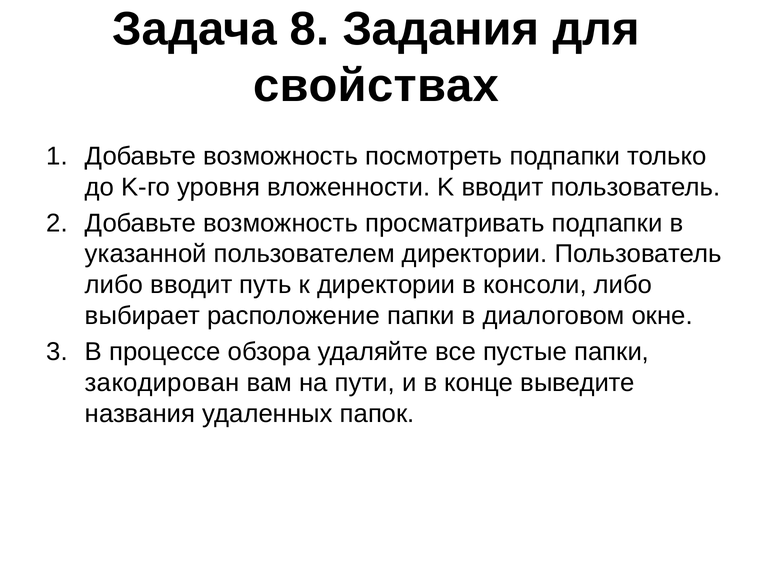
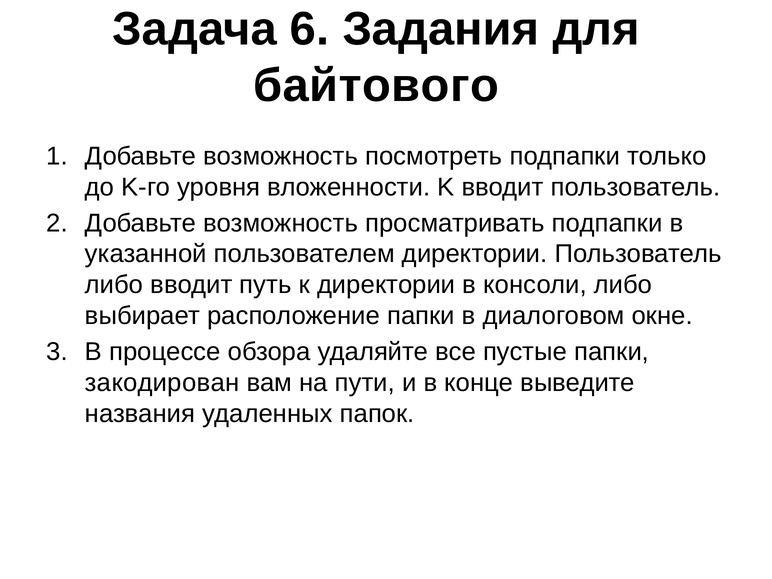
8: 8 -> 6 (310, 29)
свойствах: свойствах -> байтового (376, 86)
